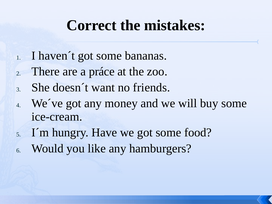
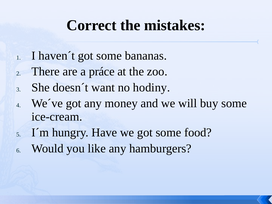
friends: friends -> hodiny (152, 87)
